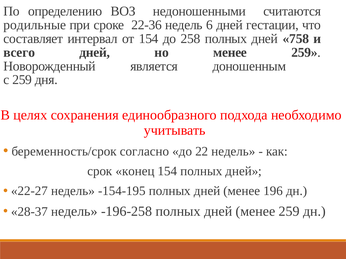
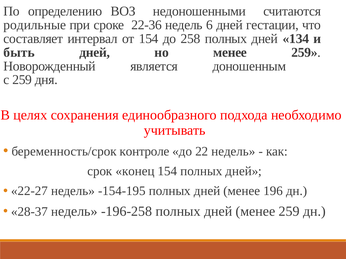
758: 758 -> 134 (296, 39)
всего: всего -> быть (19, 52)
согласно: согласно -> контроле (145, 152)
